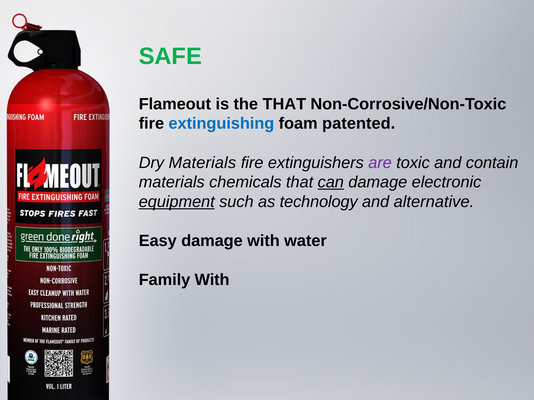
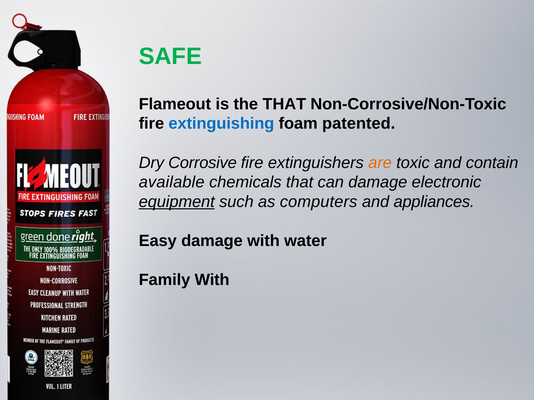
Dry Materials: Materials -> Corrosive (203, 163)
are colour: purple -> orange (380, 163)
materials: materials -> available (172, 182)
can underline: present -> none (331, 182)
technology: technology -> computers (319, 202)
alternative: alternative -> appliances (434, 202)
